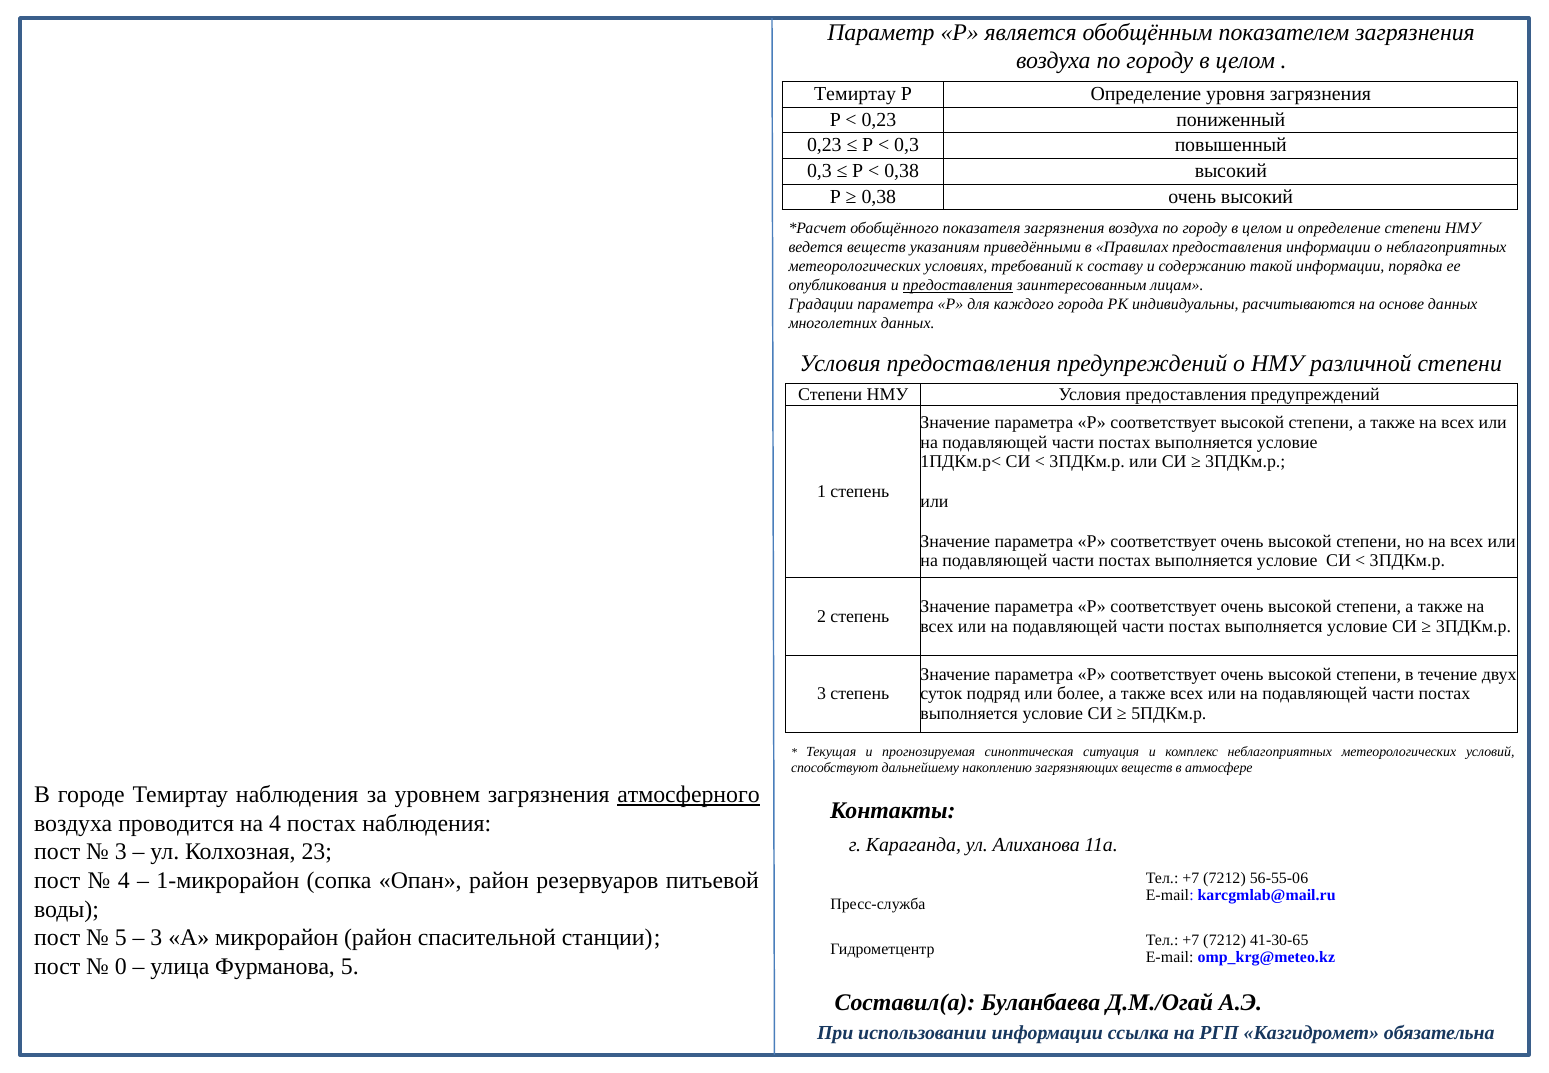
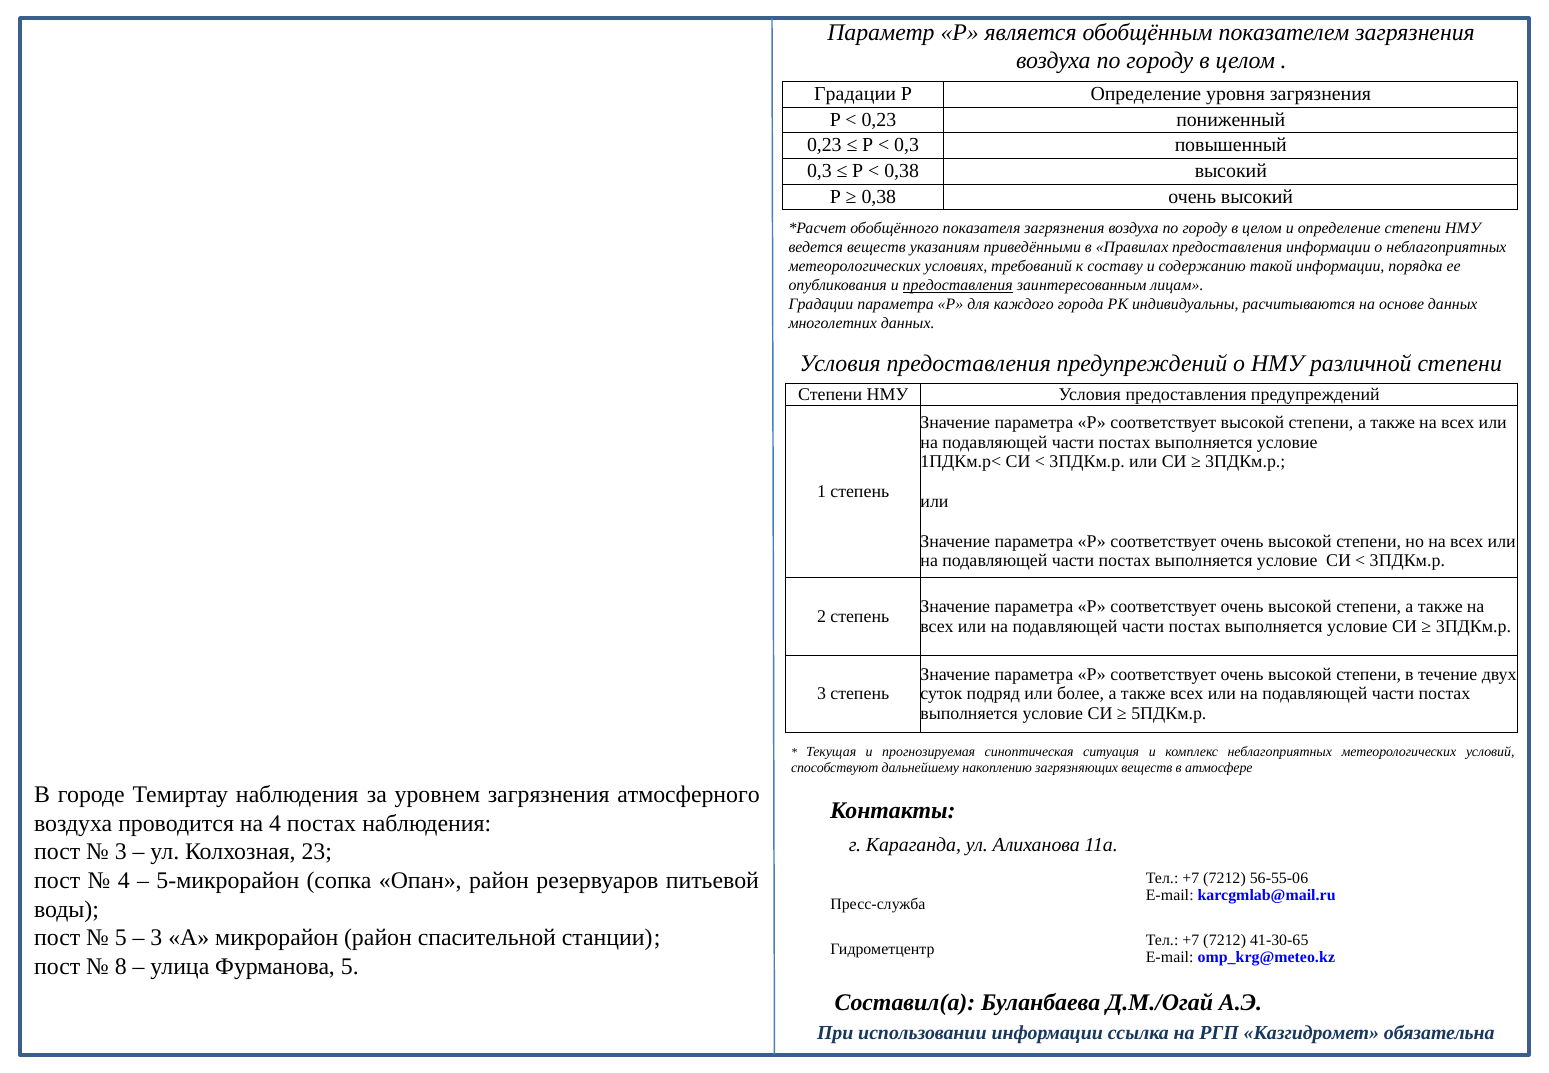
Темиртау: Темиртау -> Градации (855, 94)
атмосферного underline: present -> none (689, 794)
1-микрорайон: 1-микрорайон -> 5-микрорайон (228, 880)
0: 0 -> 8 (121, 966)
